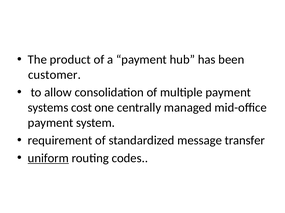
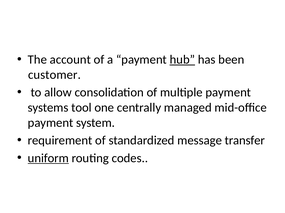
product: product -> account (70, 60)
hub underline: none -> present (182, 60)
cost: cost -> tool (81, 108)
